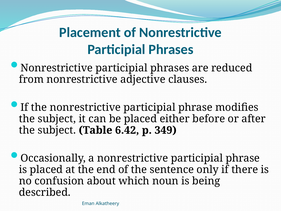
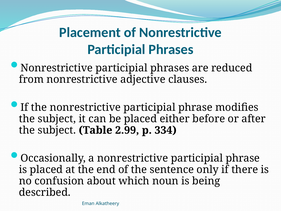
6.42: 6.42 -> 2.99 (127, 130)
349: 349 -> 334 (166, 130)
